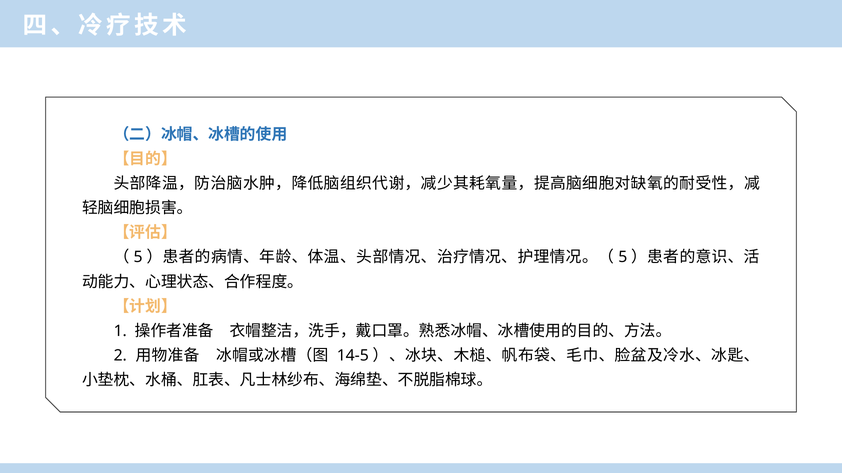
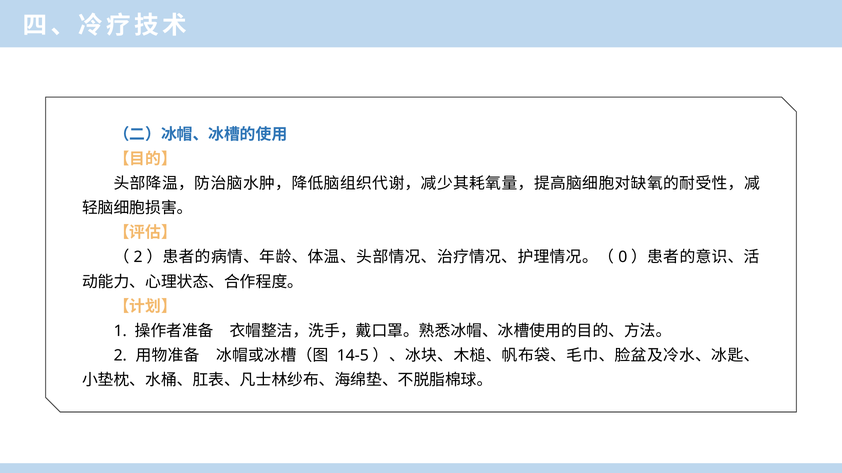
5: 5 -> 2 (138, 258)
5: 5 -> 0 (623, 258)
